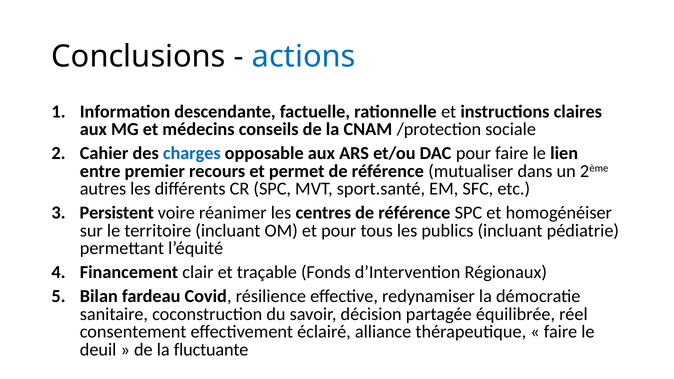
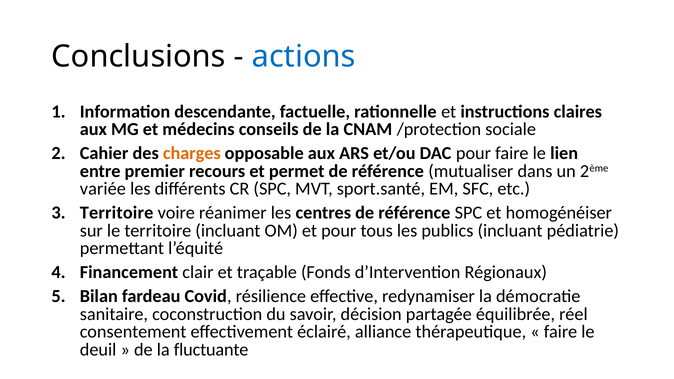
charges colour: blue -> orange (192, 153)
autres: autres -> variée (103, 189)
Persistent: Persistent -> Territoire (117, 213)
